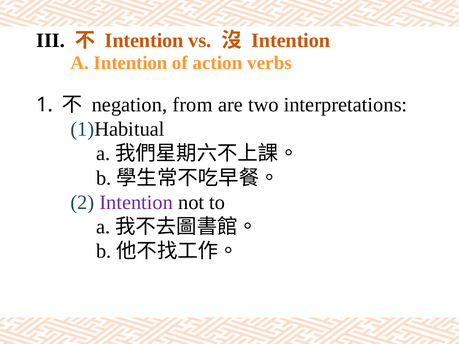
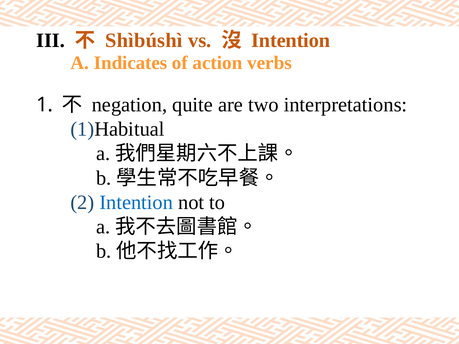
Intention: Intention -> Shìbúshì (144, 40)
A Intention: Intention -> Indicates (131, 63)
from: from -> quite (193, 105)
Intention colour: purple -> blue (136, 203)
